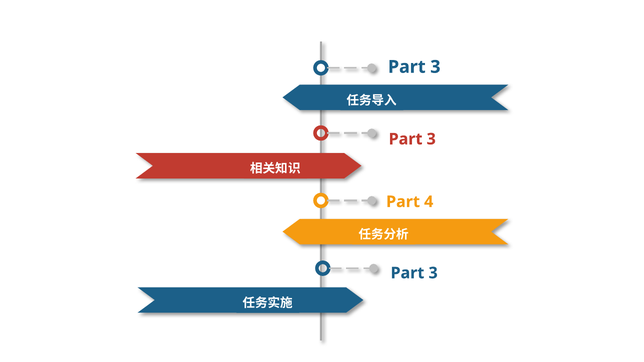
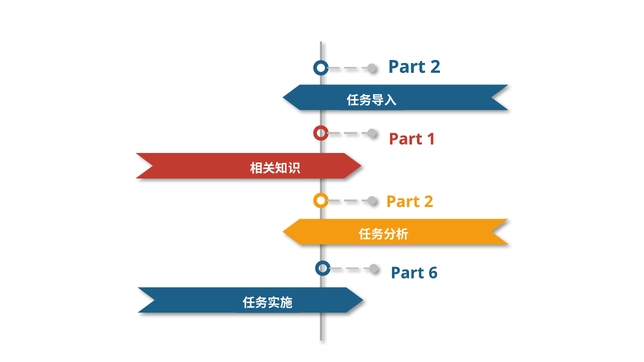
3: 3 -> 2 (435, 67)
3: 3 -> 1 (431, 139)
4: 4 -> 2 (429, 202)
3: 3 -> 6 (433, 273)
